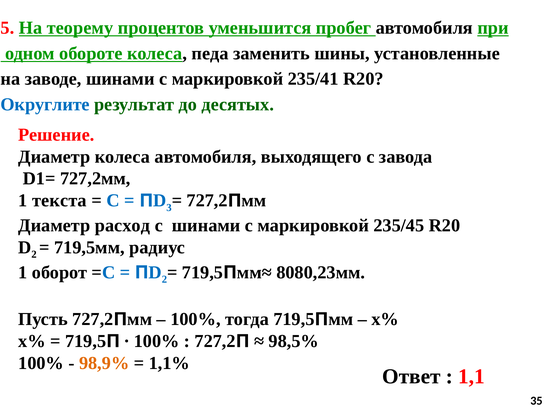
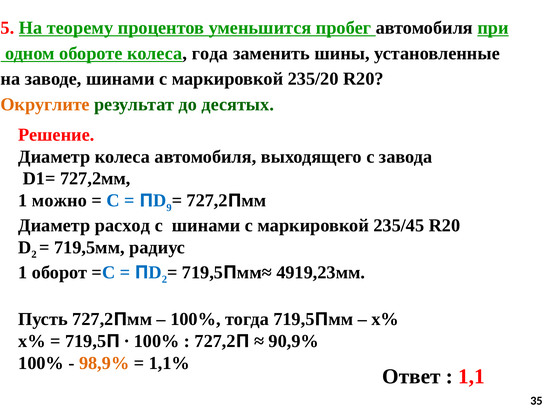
педа: педа -> года (210, 53)
235/41: 235/41 -> 235/20 (313, 79)
Округлите colour: blue -> orange (45, 104)
текста: текста -> можно (59, 201)
3: 3 -> 9 (169, 208)
8080,23мм: 8080,23мм -> 4919,23мм (321, 272)
98,5%: 98,5% -> 90,9% (294, 341)
